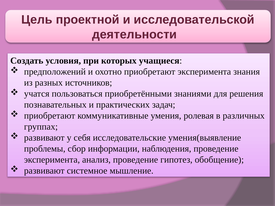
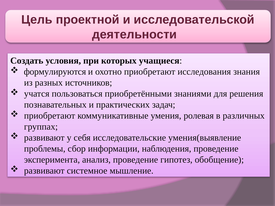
предположений: предположений -> формулируются (55, 72)
приобретают эксперимента: эксперимента -> исследования (204, 72)
